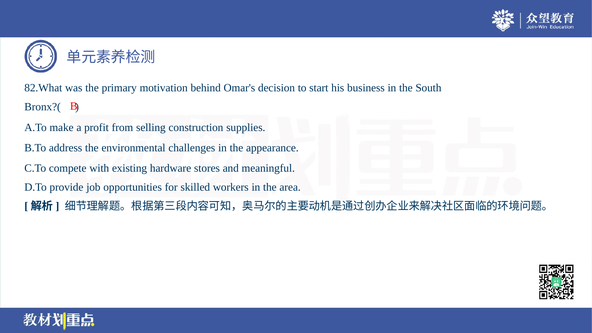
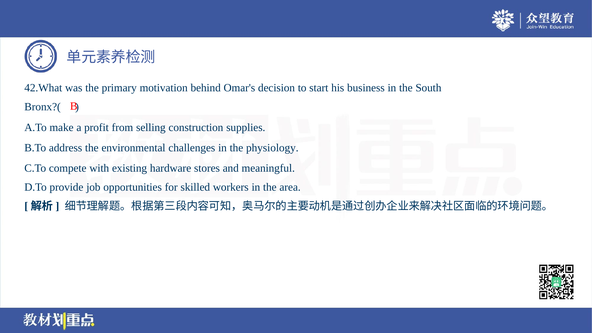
82.What: 82.What -> 42.What (43, 88)
appearance: appearance -> physiology (272, 148)
